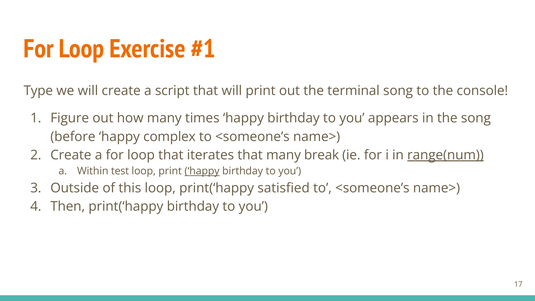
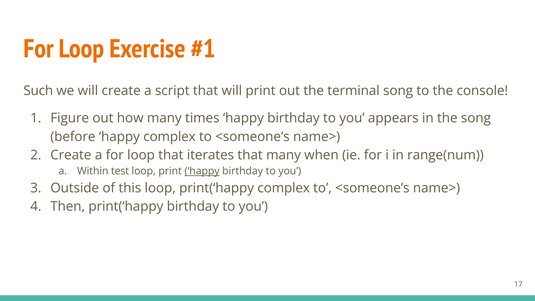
Type: Type -> Such (38, 91)
break: break -> when (321, 155)
range(num underline: present -> none (445, 155)
print(‘happy satisfied: satisfied -> complex (284, 188)
